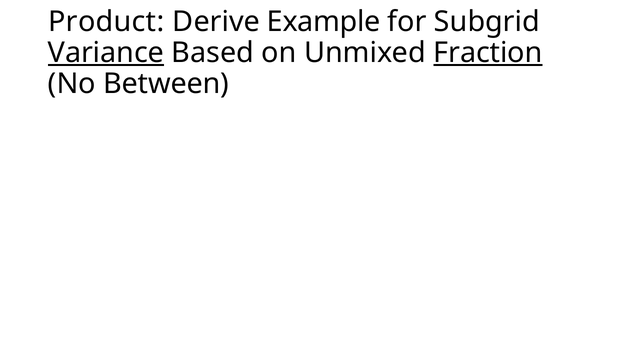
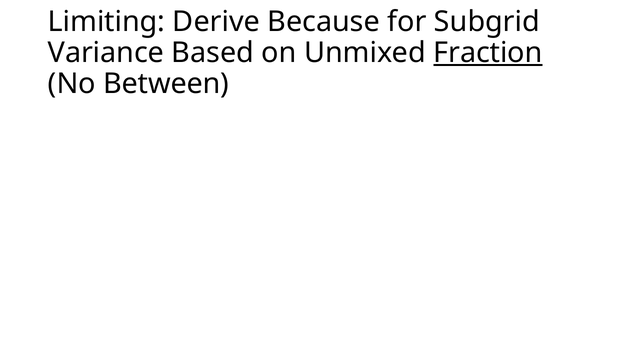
Product: Product -> Limiting (106, 22)
Example: Example -> Because (324, 22)
Variance underline: present -> none (106, 53)
